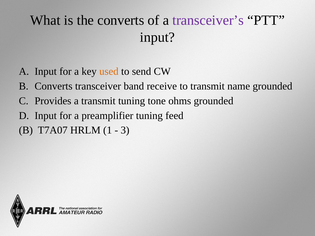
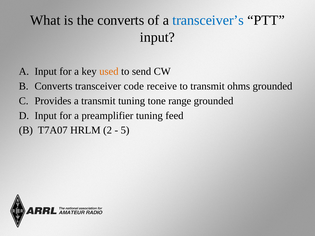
transceiver’s colour: purple -> blue (208, 20)
band: band -> code (134, 86)
name: name -> ohms (239, 86)
ohms: ohms -> range (180, 101)
1: 1 -> 2 (108, 130)
3: 3 -> 5 (125, 130)
